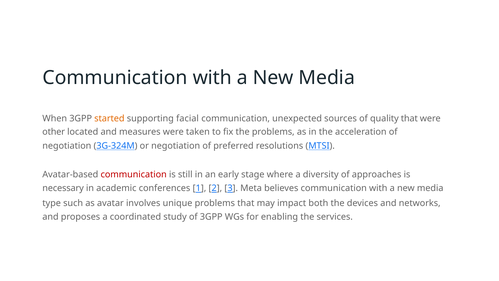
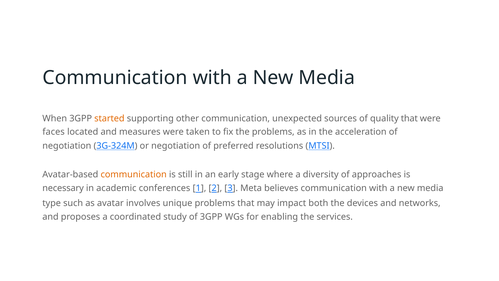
facial: facial -> other (188, 118)
other: other -> faces (54, 132)
communication colour: red -> orange (134, 174)
